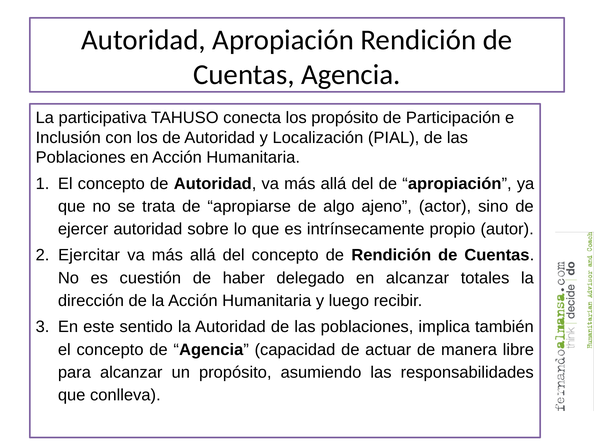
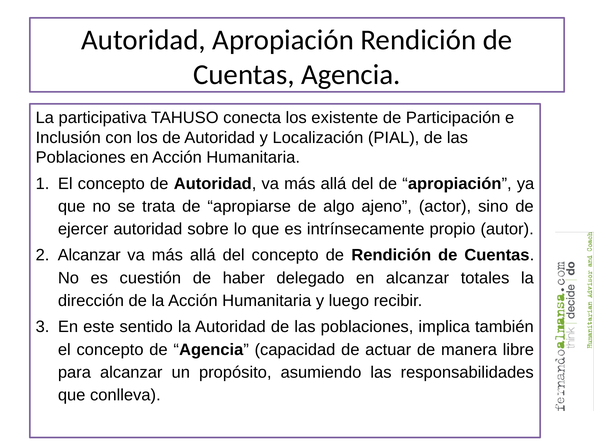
los propósito: propósito -> existente (345, 118)
Ejercitar: Ejercitar -> Alcanzar (89, 255)
